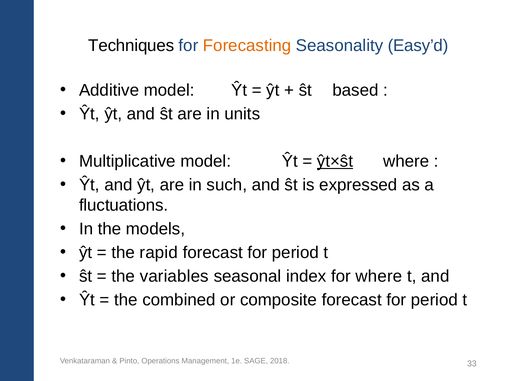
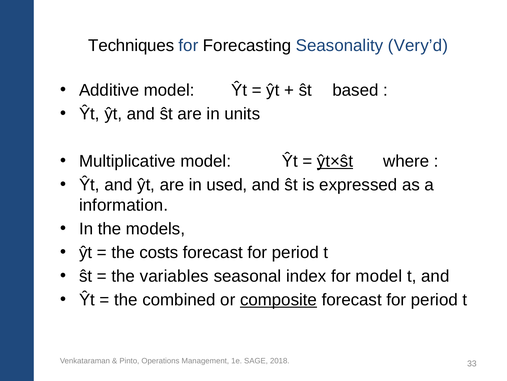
Forecasting colour: orange -> black (247, 46)
Easy’d: Easy’d -> Very’d (418, 46)
such: such -> used (227, 185)
fluctuations: fluctuations -> information (124, 205)
rapid: rapid -> costs (159, 252)
for where: where -> model (379, 276)
composite underline: none -> present (279, 299)
